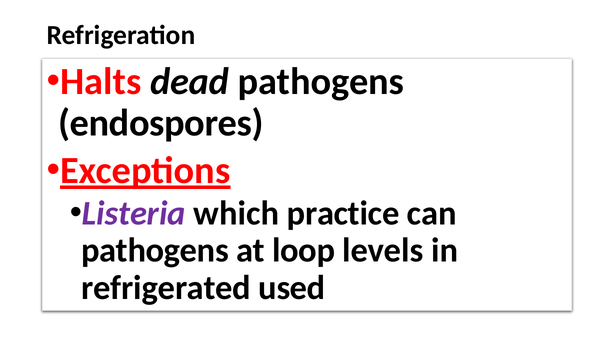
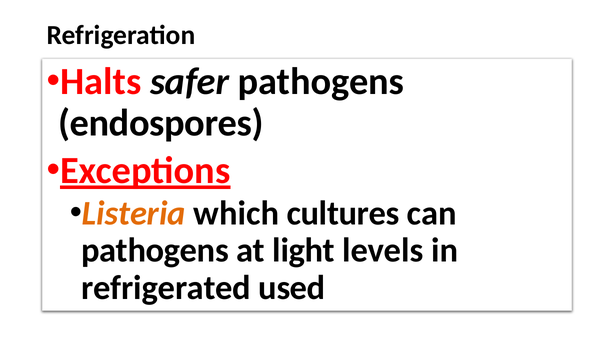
dead: dead -> safer (190, 82)
Listeria colour: purple -> orange (134, 214)
practice: practice -> cultures (343, 214)
loop: loop -> light (304, 251)
